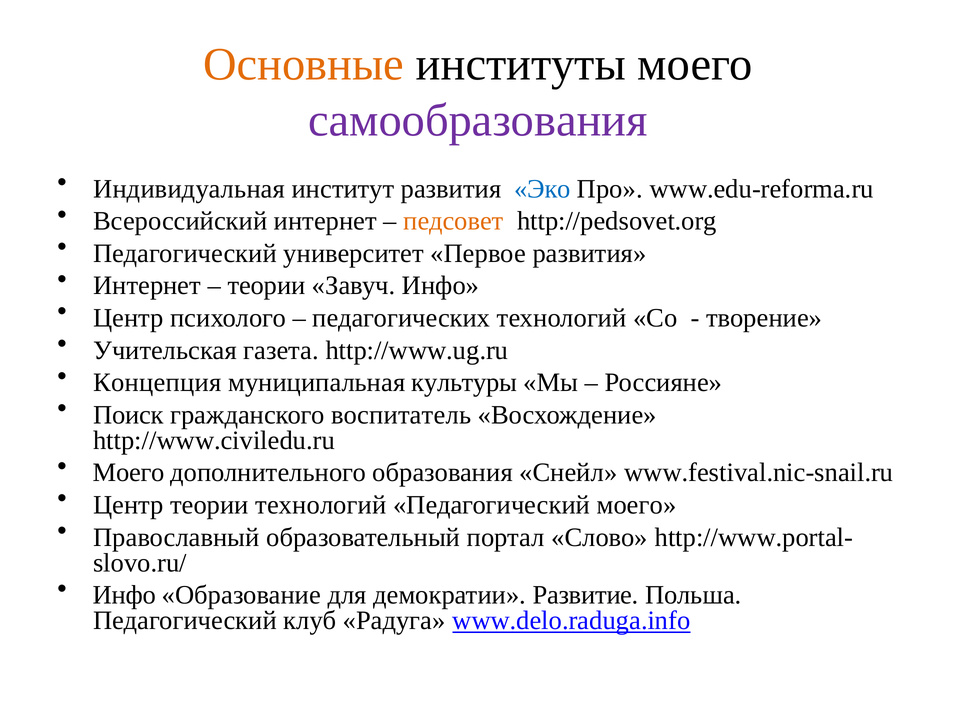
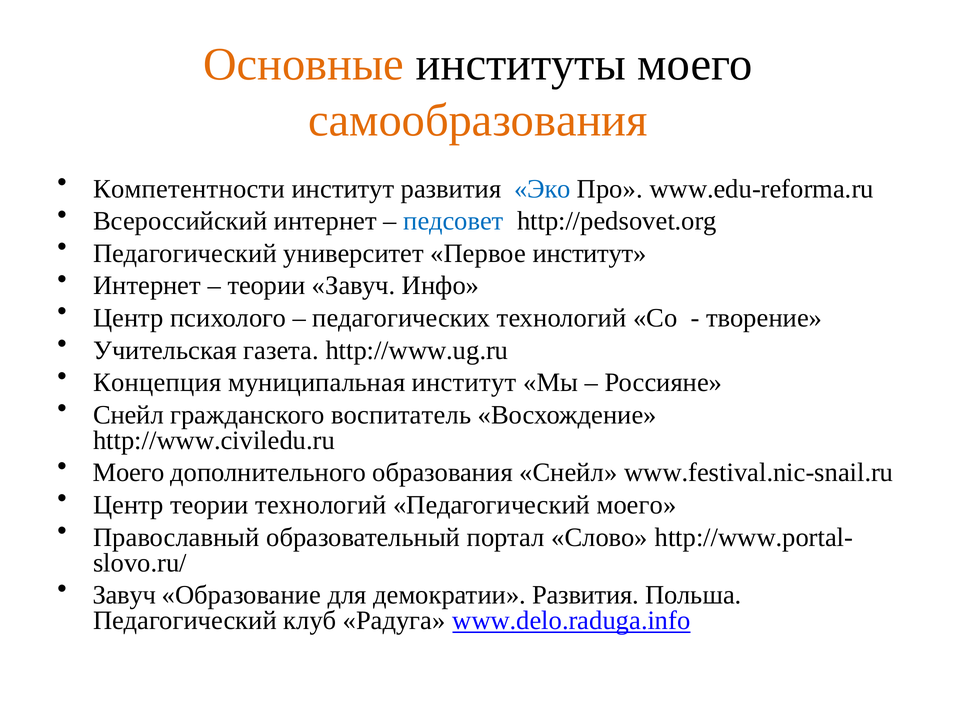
самообразования colour: purple -> orange (478, 120)
Индивидуальная: Индивидуальная -> Компетентности (189, 189)
педсовет colour: orange -> blue (453, 221)
Первое развития: развития -> институт (590, 253)
муниципальная культуры: культуры -> институт (464, 383)
Поиск: Поиск -> Снейл (129, 415)
Инфо: Инфо -> Завуч (124, 595)
демократии Развитие: Развитие -> Развития (586, 595)
